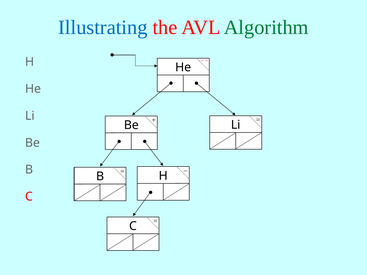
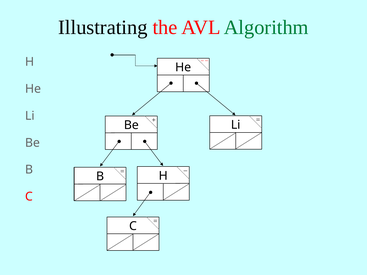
Illustrating colour: blue -> black (103, 27)
